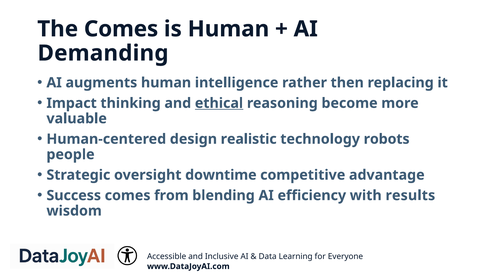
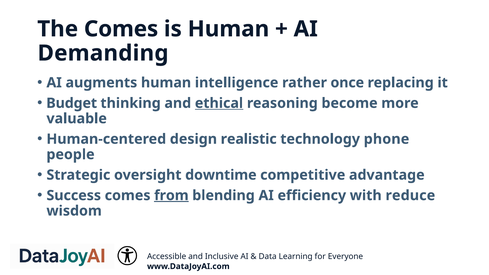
then: then -> once (347, 83)
Impact: Impact -> Budget (72, 103)
robots: robots -> phone (386, 139)
from underline: none -> present (171, 196)
results: results -> reduce (410, 196)
